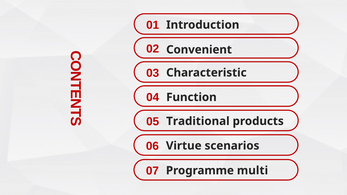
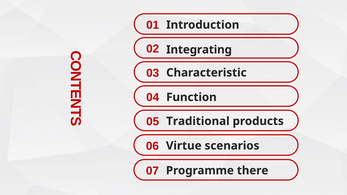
Convenient: Convenient -> Integrating (199, 50)
multi: multi -> there (253, 171)
